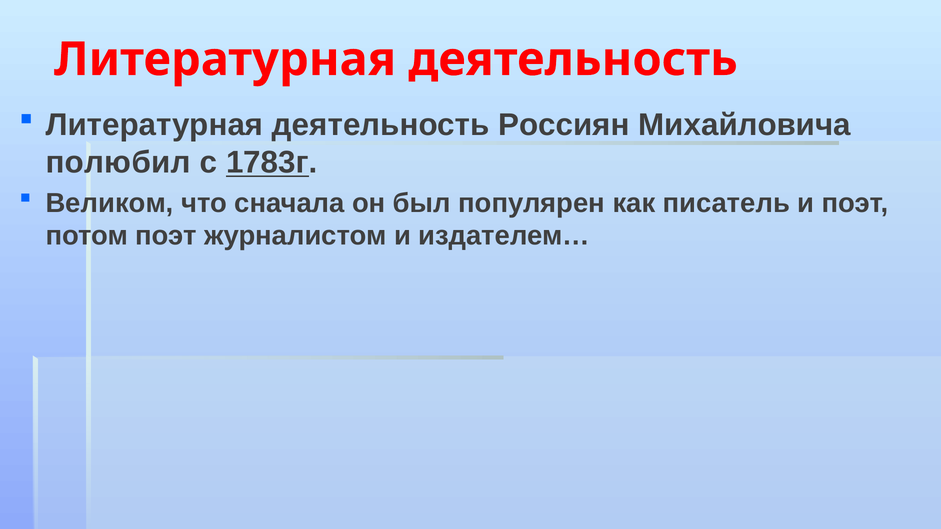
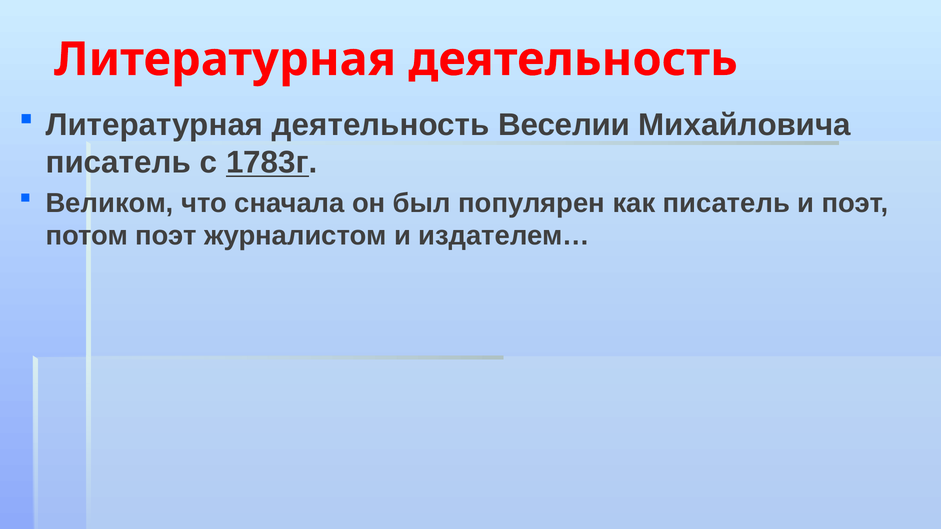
Россиян: Россиян -> Веселии (564, 125)
полюбил: полюбил -> писатель (118, 163)
